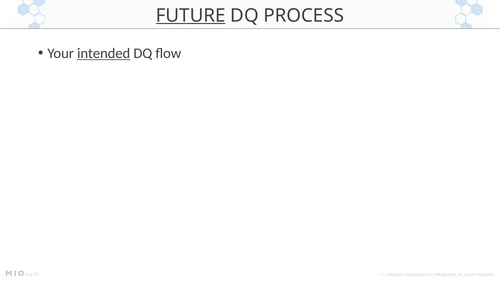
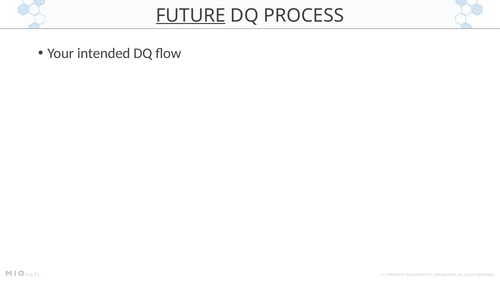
intended underline: present -> none (104, 53)
